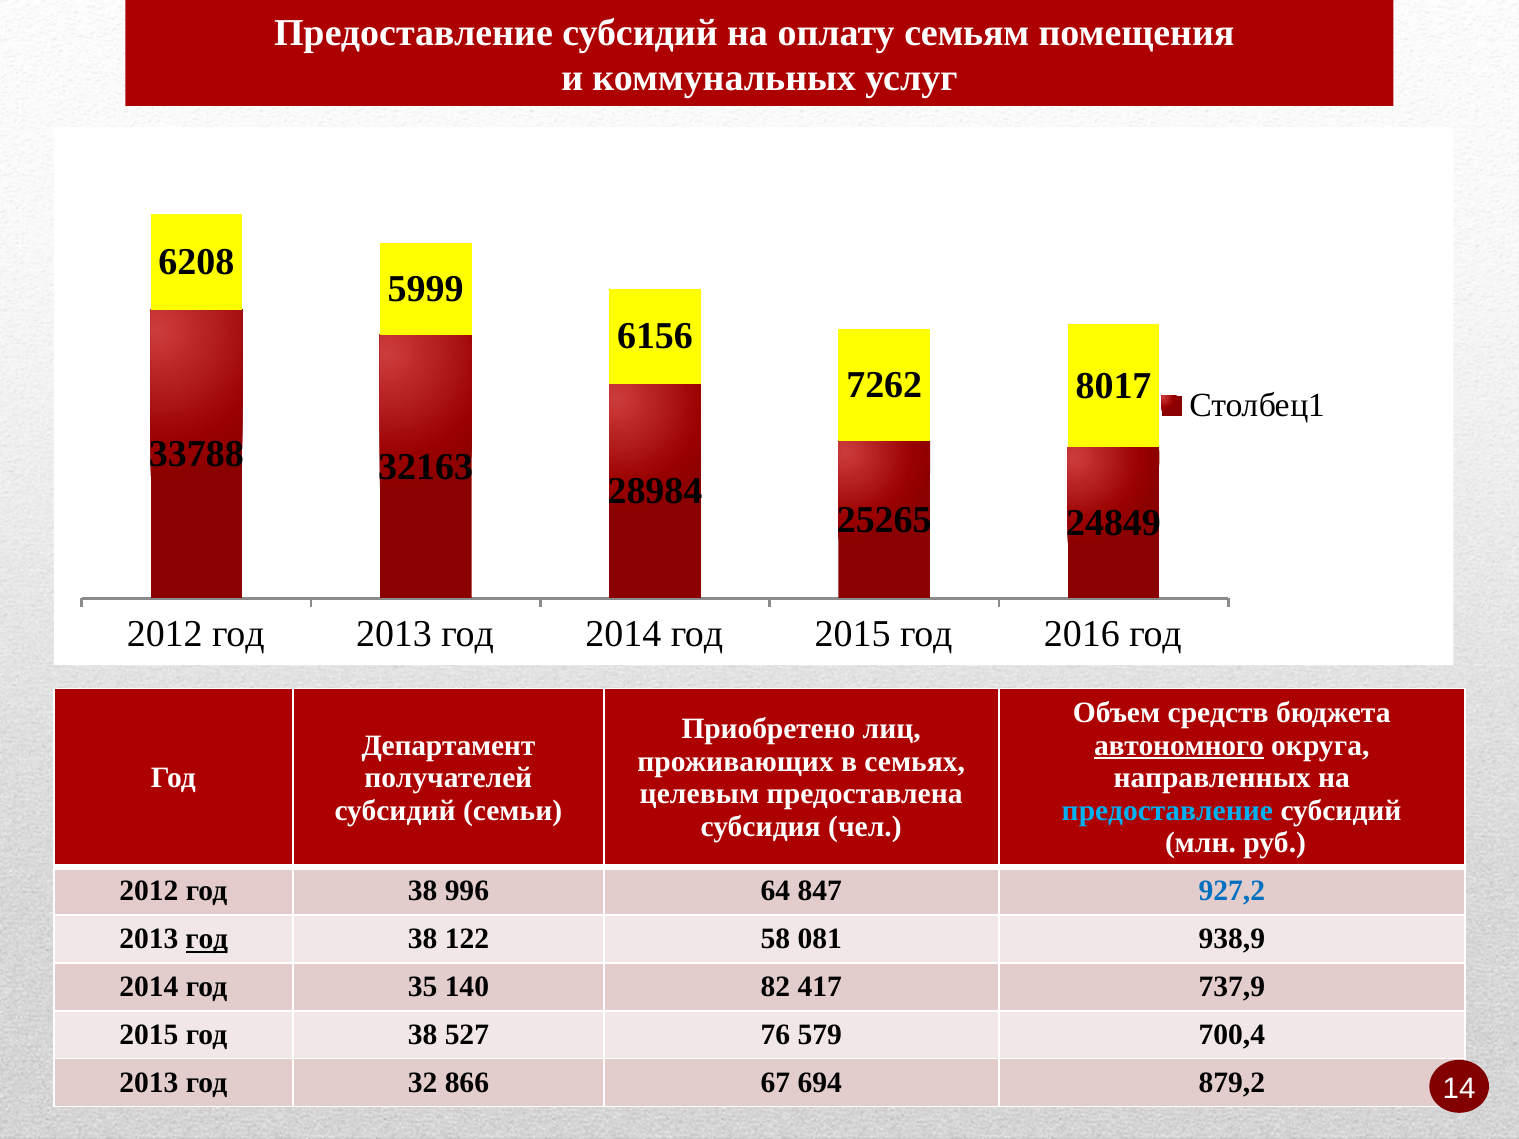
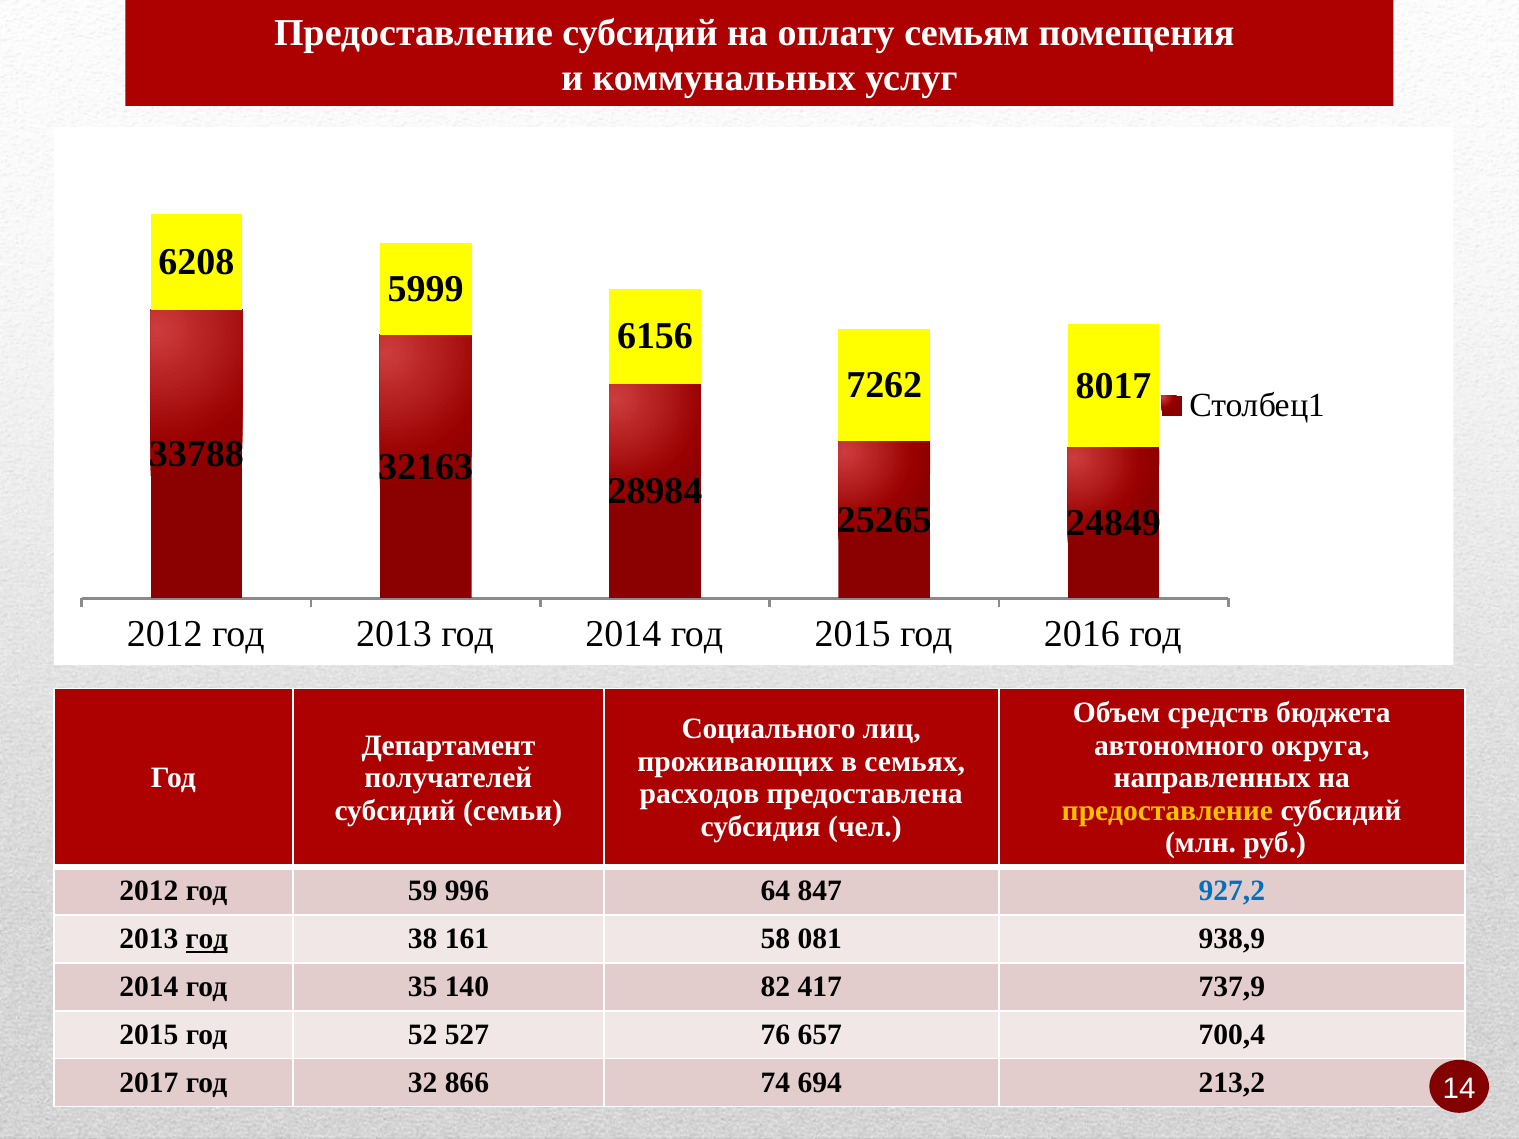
Приобретено: Приобретено -> Социального (769, 729)
автономного underline: present -> none (1179, 745)
целевым: целевым -> расходов (699, 794)
предоставление colour: light blue -> yellow (1167, 811)
2012 год 38: 38 -> 59 (423, 891)
122: 122 -> 161 (467, 939)
2015 год 38: 38 -> 52 (423, 1035)
579: 579 -> 657 (820, 1035)
2013: 2013 -> 2017 (149, 1083)
67: 67 -> 74 (775, 1083)
879,2: 879,2 -> 213,2 (1232, 1083)
